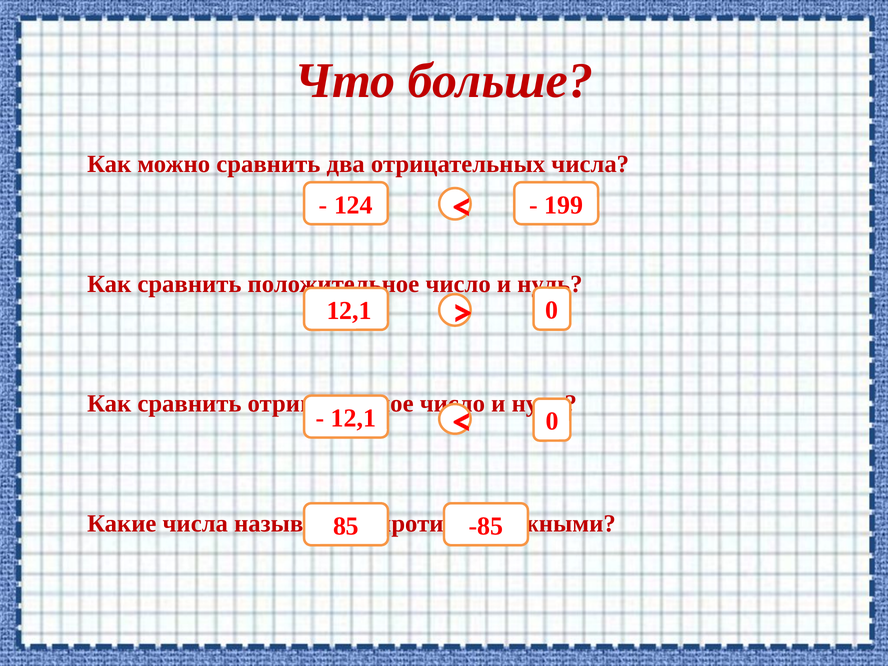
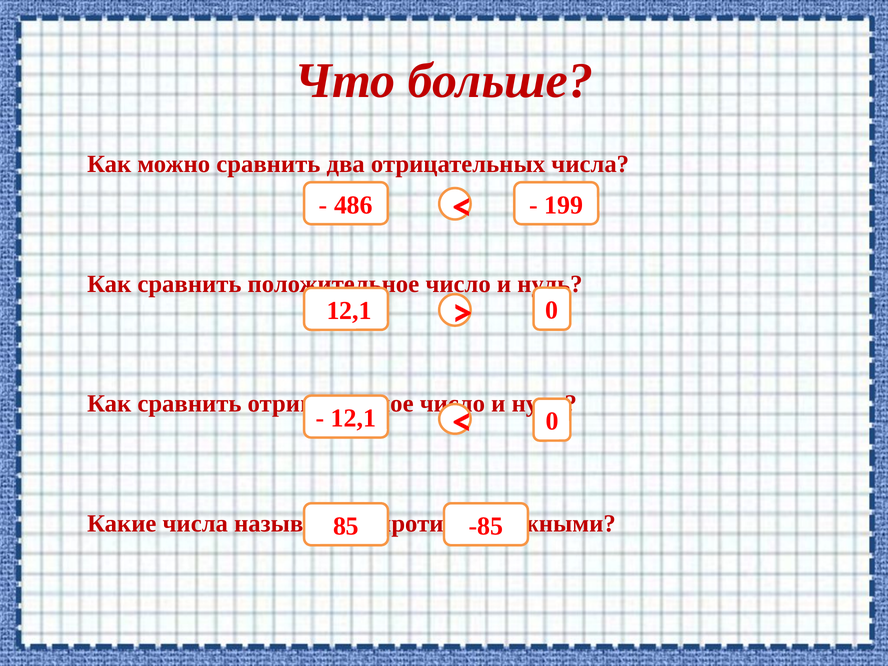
124: 124 -> 486 (353, 205)
